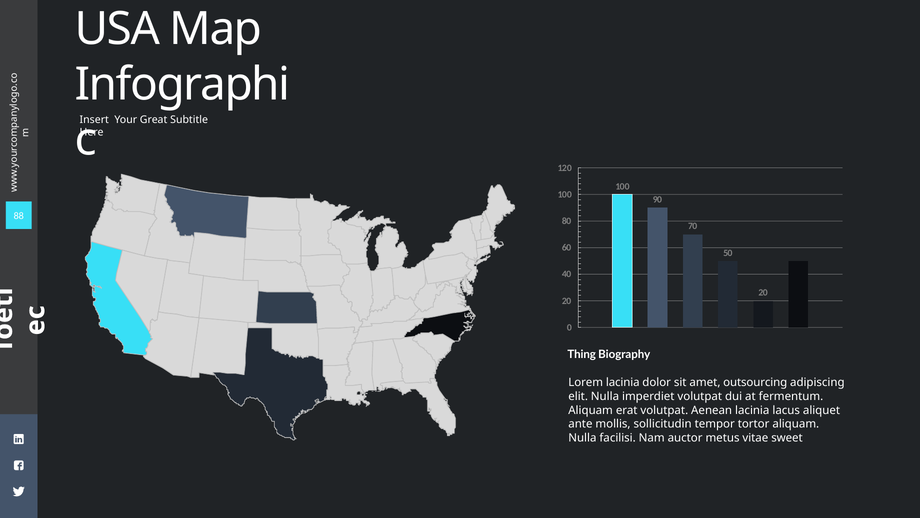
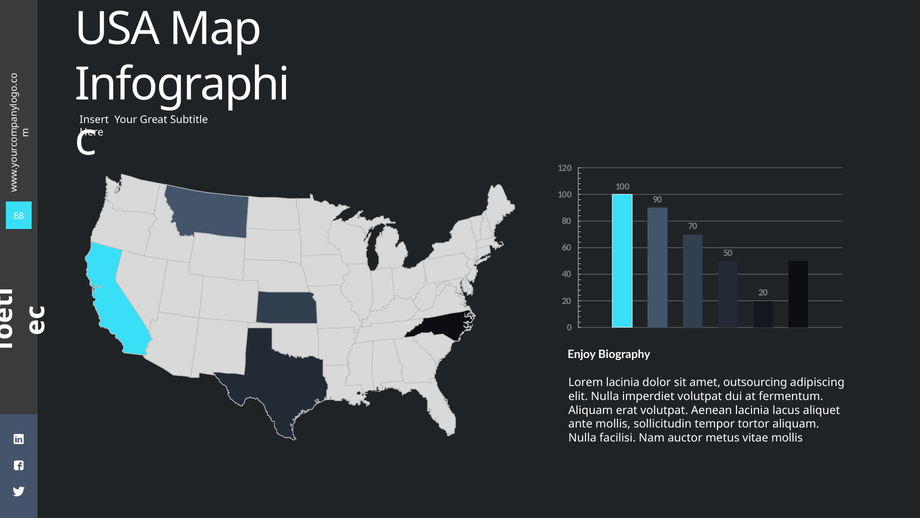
Thing: Thing -> Enjoy (582, 354)
vitae sweet: sweet -> mollis (787, 438)
